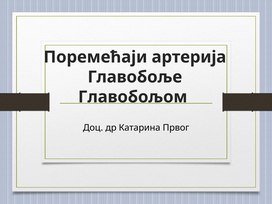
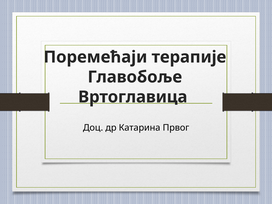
артерија: артерија -> терапије (189, 57)
Главобољом: Главобољом -> Вртоглавица (133, 97)
